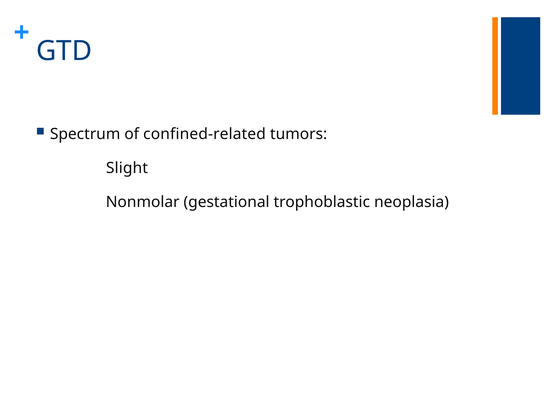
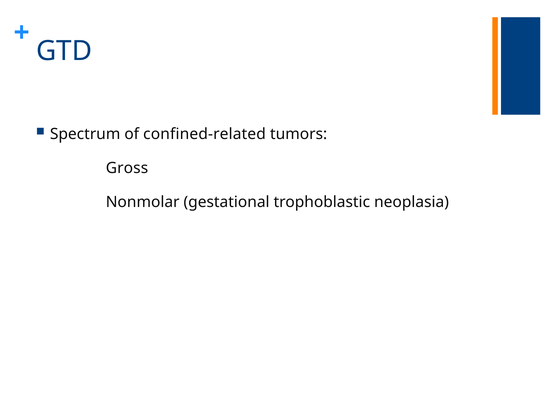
Slight: Slight -> Gross (127, 168)
